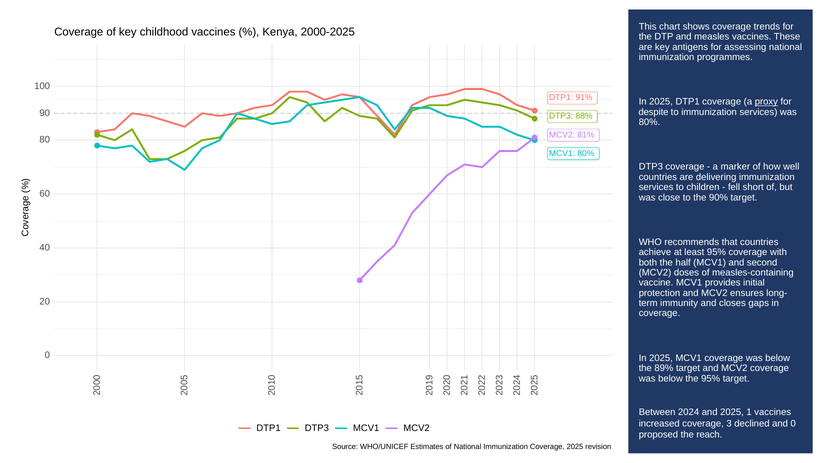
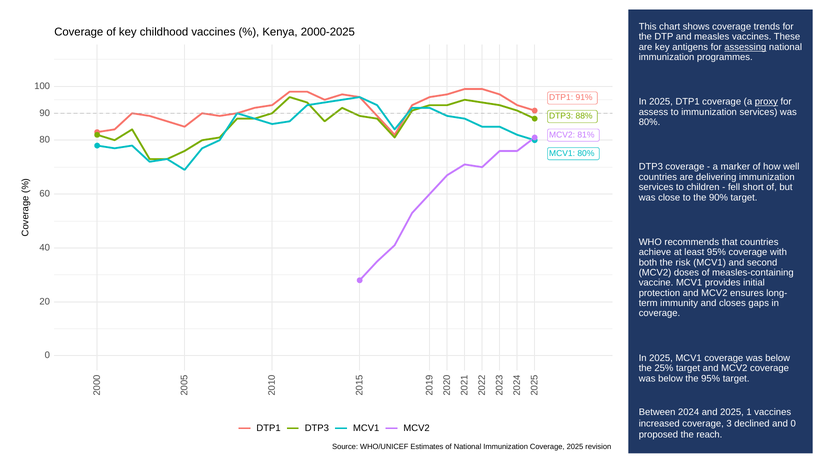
assessing underline: none -> present (745, 47)
despite: despite -> assess (653, 112)
half: half -> risk (683, 262)
89%: 89% -> 25% (664, 368)
